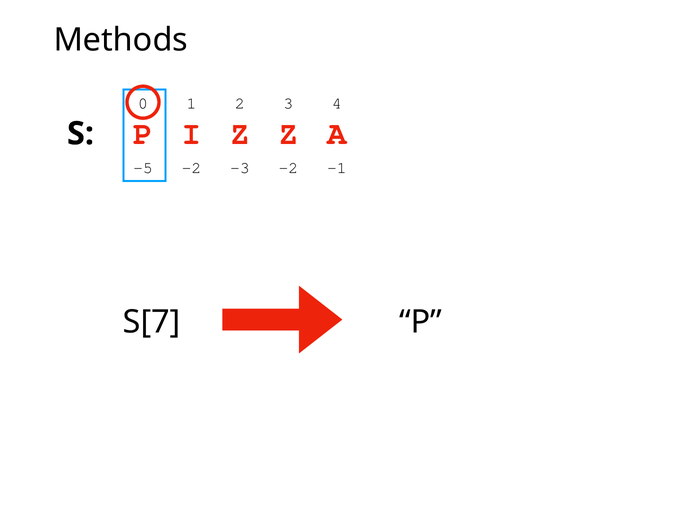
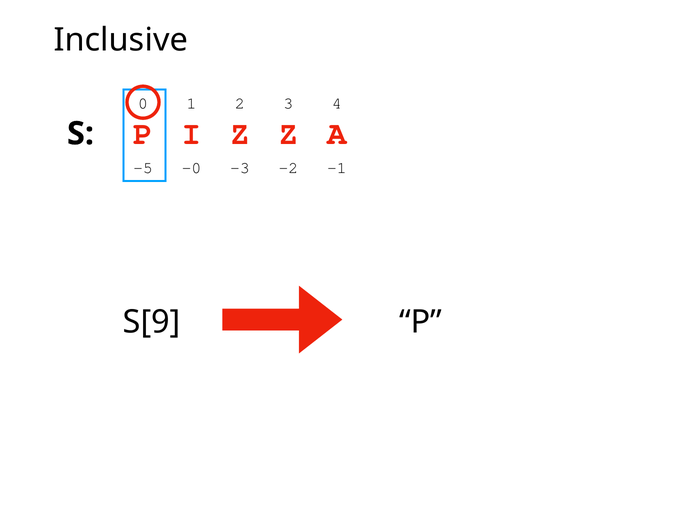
Methods: Methods -> Inclusive (121, 40)
-5 -2: -2 -> -0 (191, 168)
S[7: S[7 -> S[9 (152, 322)
